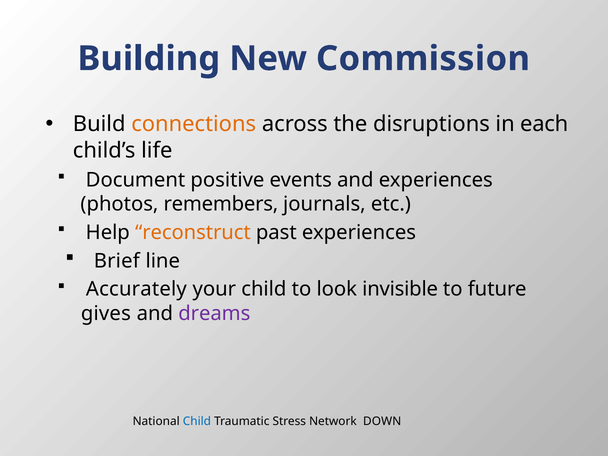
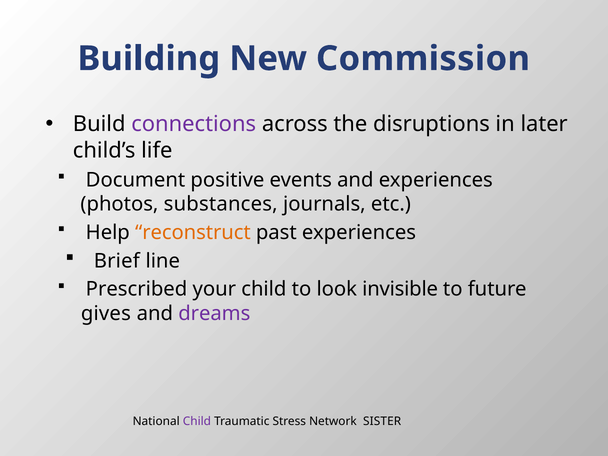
connections colour: orange -> purple (194, 124)
each: each -> later (544, 124)
remembers: remembers -> substances (221, 204)
Accurately: Accurately -> Prescribed (137, 289)
Child colour: blue -> purple (197, 421)
DOWN: DOWN -> SISTER (382, 421)
